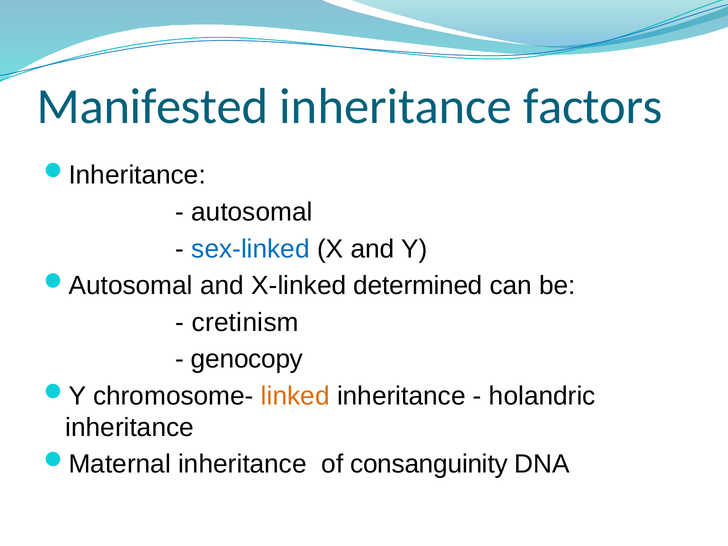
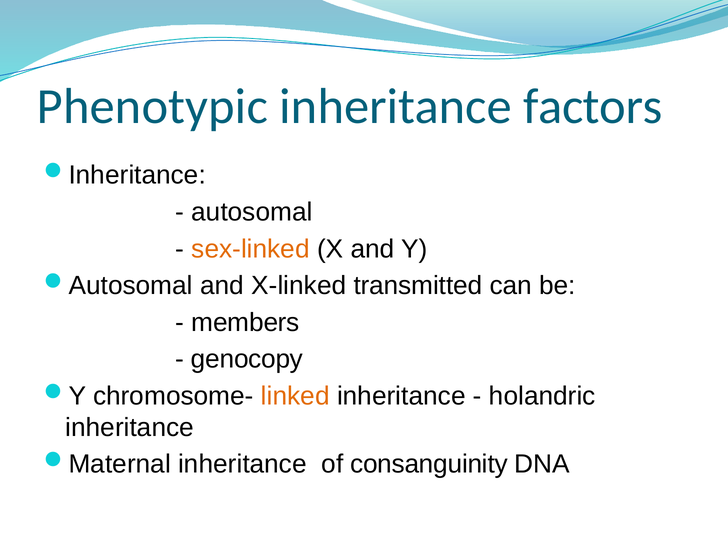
Manifested: Manifested -> Phenotypic (152, 107)
sex-linked colour: blue -> orange (251, 249)
determined: determined -> transmitted (418, 286)
cretinism: cretinism -> members (245, 322)
